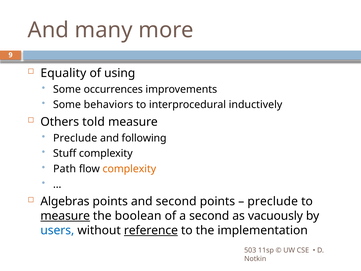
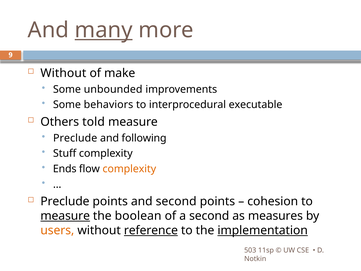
many underline: none -> present (104, 30)
Equality: Equality -> Without (63, 73)
using: using -> make (120, 73)
occurrences: occurrences -> unbounded (113, 89)
inductively: inductively -> executable (256, 105)
Path: Path -> Ends (65, 169)
Algebras: Algebras -> Preclude (65, 201)
preclude: preclude -> cohesion (273, 201)
vacuously: vacuously -> measures (275, 216)
users colour: blue -> orange (57, 230)
implementation underline: none -> present (263, 230)
